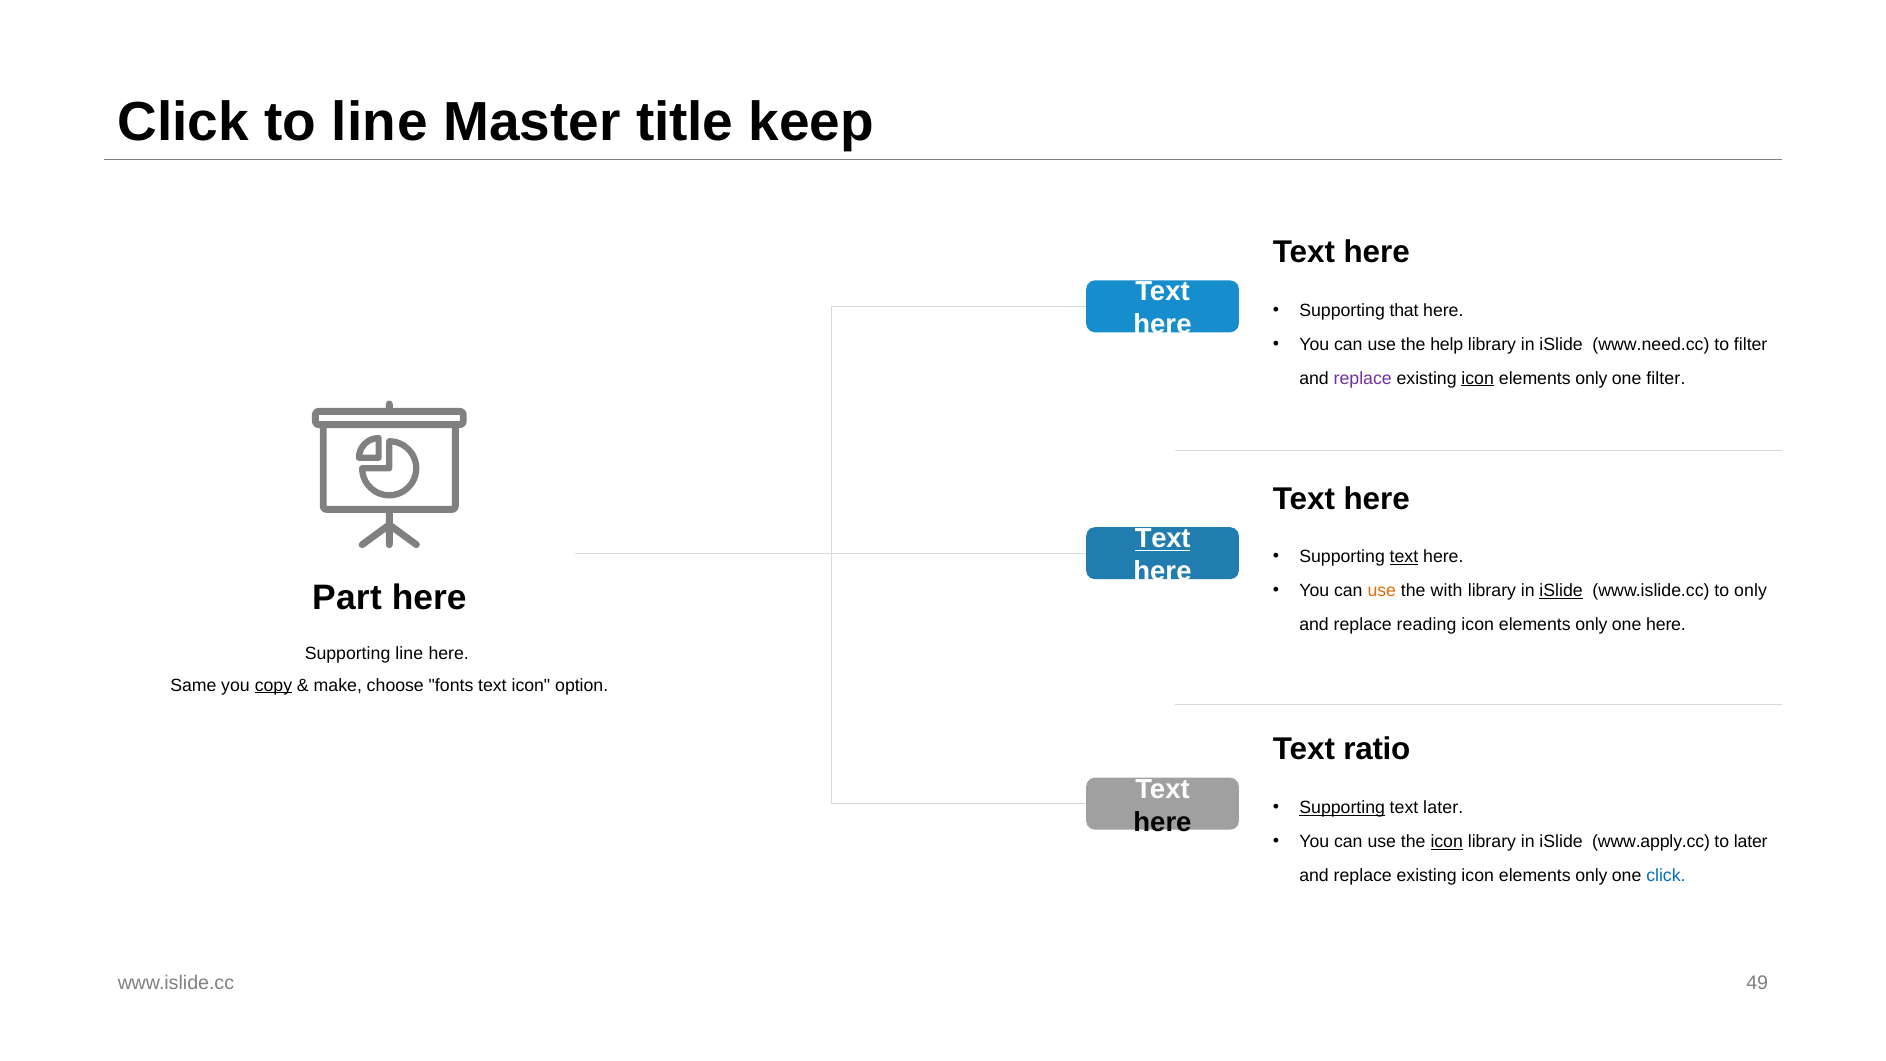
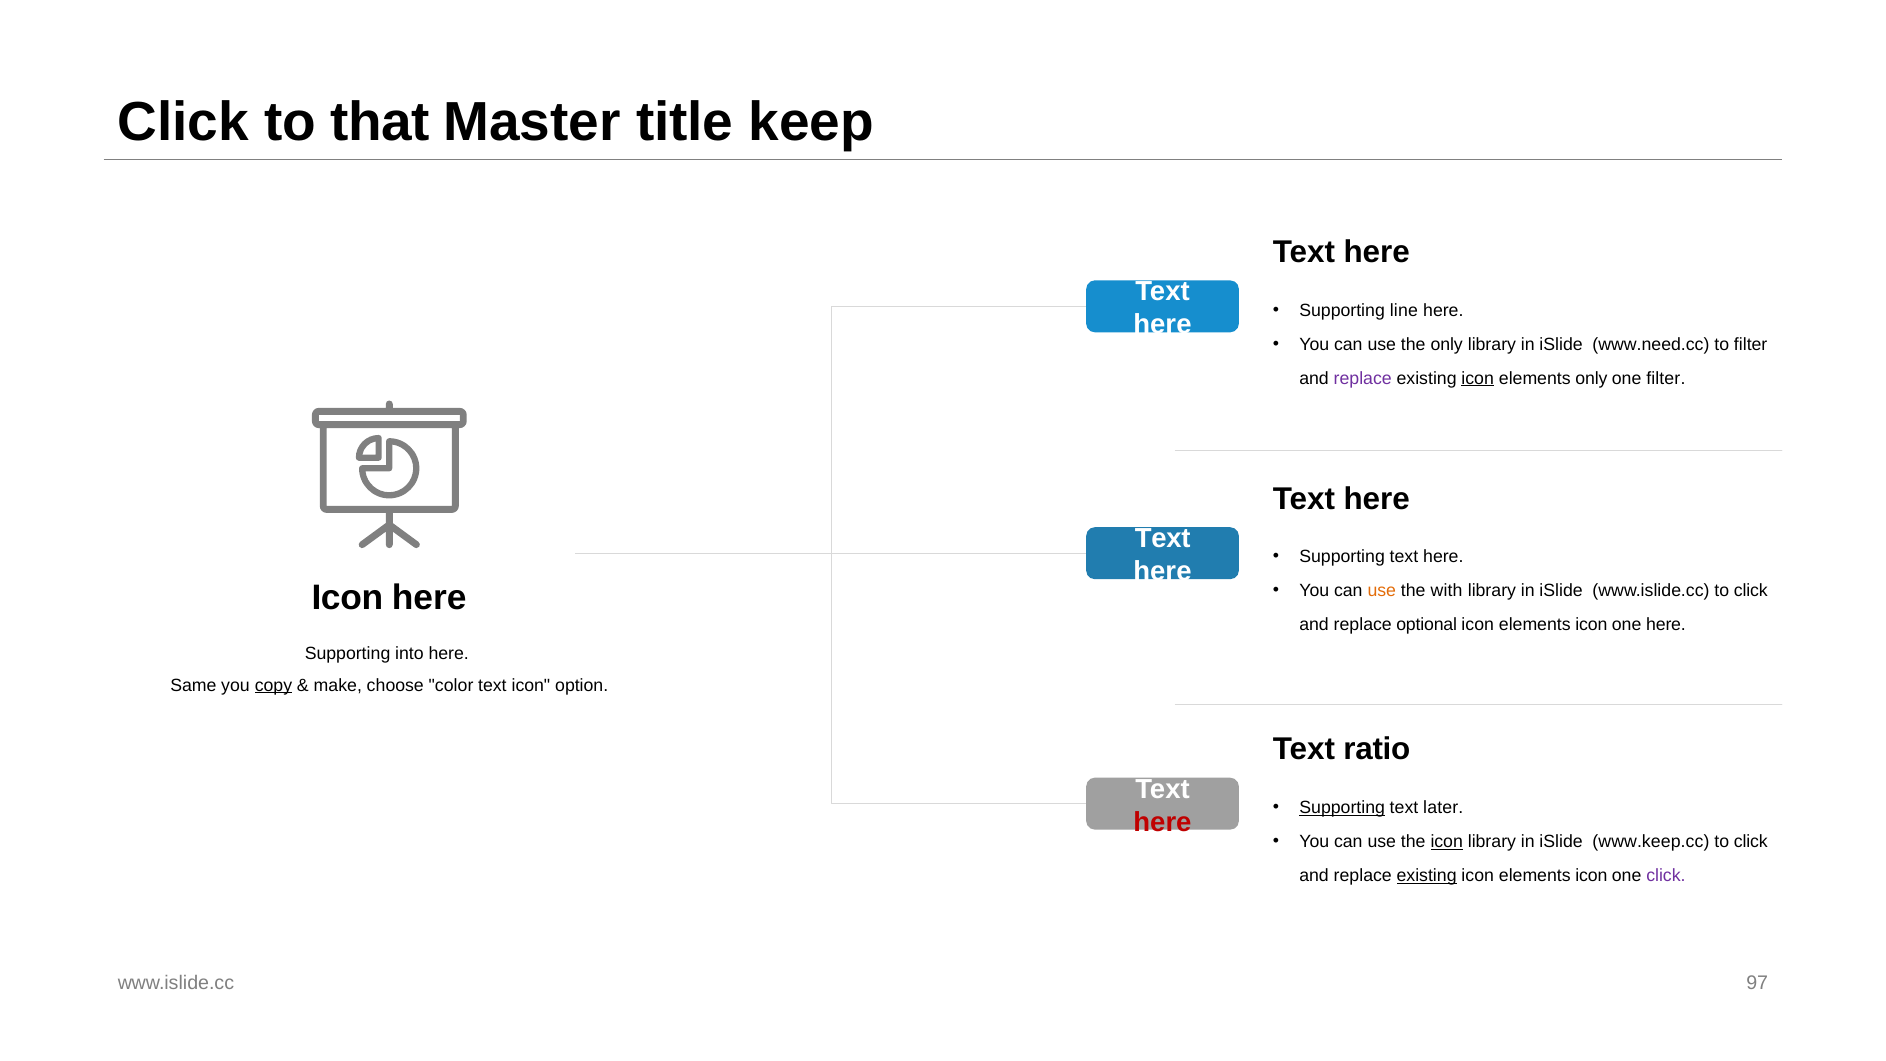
to line: line -> that (380, 122)
that: that -> line (1404, 310)
the help: help -> only (1447, 344)
Text underline: present -> none (1163, 539)
text underline: present -> none (1404, 557)
Part: Part -> Icon (347, 597)
iSlide underline: present -> none (1561, 591)
www.islide.cc to only: only -> click (1751, 591)
reading: reading -> optional (1427, 625)
only: only -> icon (1591, 625)
Supporting line: line -> into (409, 653)
fonts: fonts -> color (451, 685)
here colour: black -> red (1162, 822)
www.apply.cc: www.apply.cc -> www.keep.cc (1651, 841)
later: later -> click (1751, 841)
existing underline: none -> present (1427, 875)
only: only -> icon (1591, 875)
click colour: blue -> purple (1666, 875)
49: 49 -> 97 (1757, 983)
